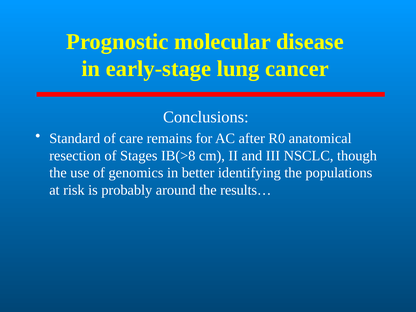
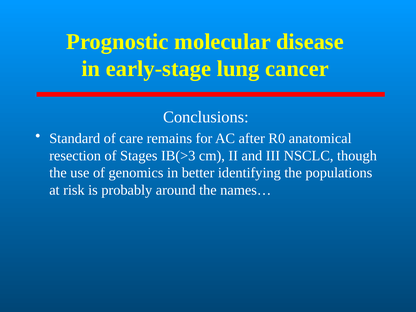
IB(>8: IB(>8 -> IB(>3 (178, 156)
results…: results… -> names… (246, 190)
